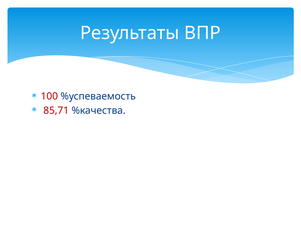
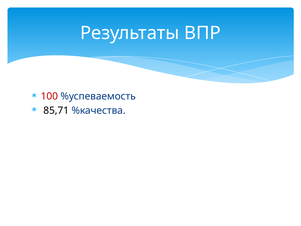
85,71 colour: red -> black (56, 110)
